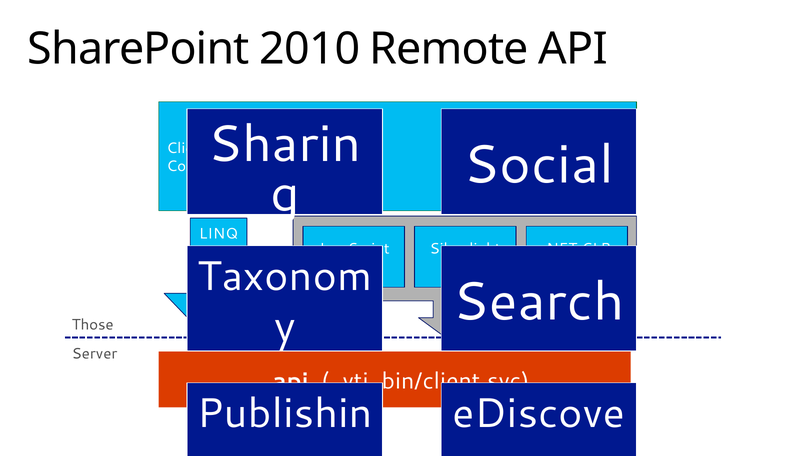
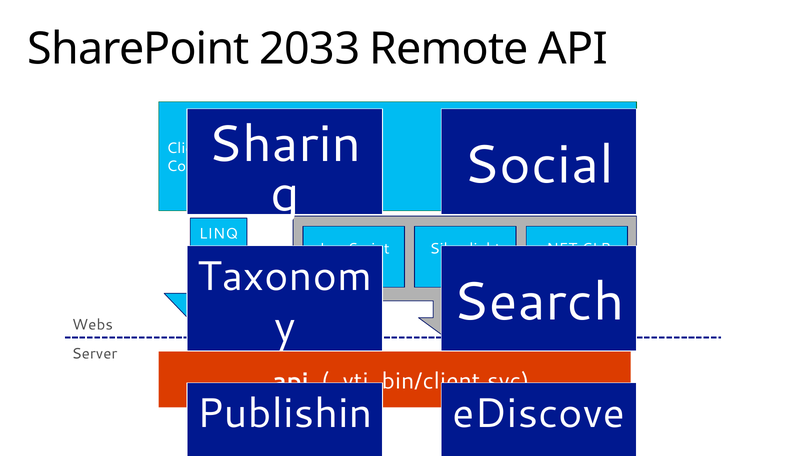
2010: 2010 -> 2033 (310, 49)
Those: Those -> Webs (93, 325)
